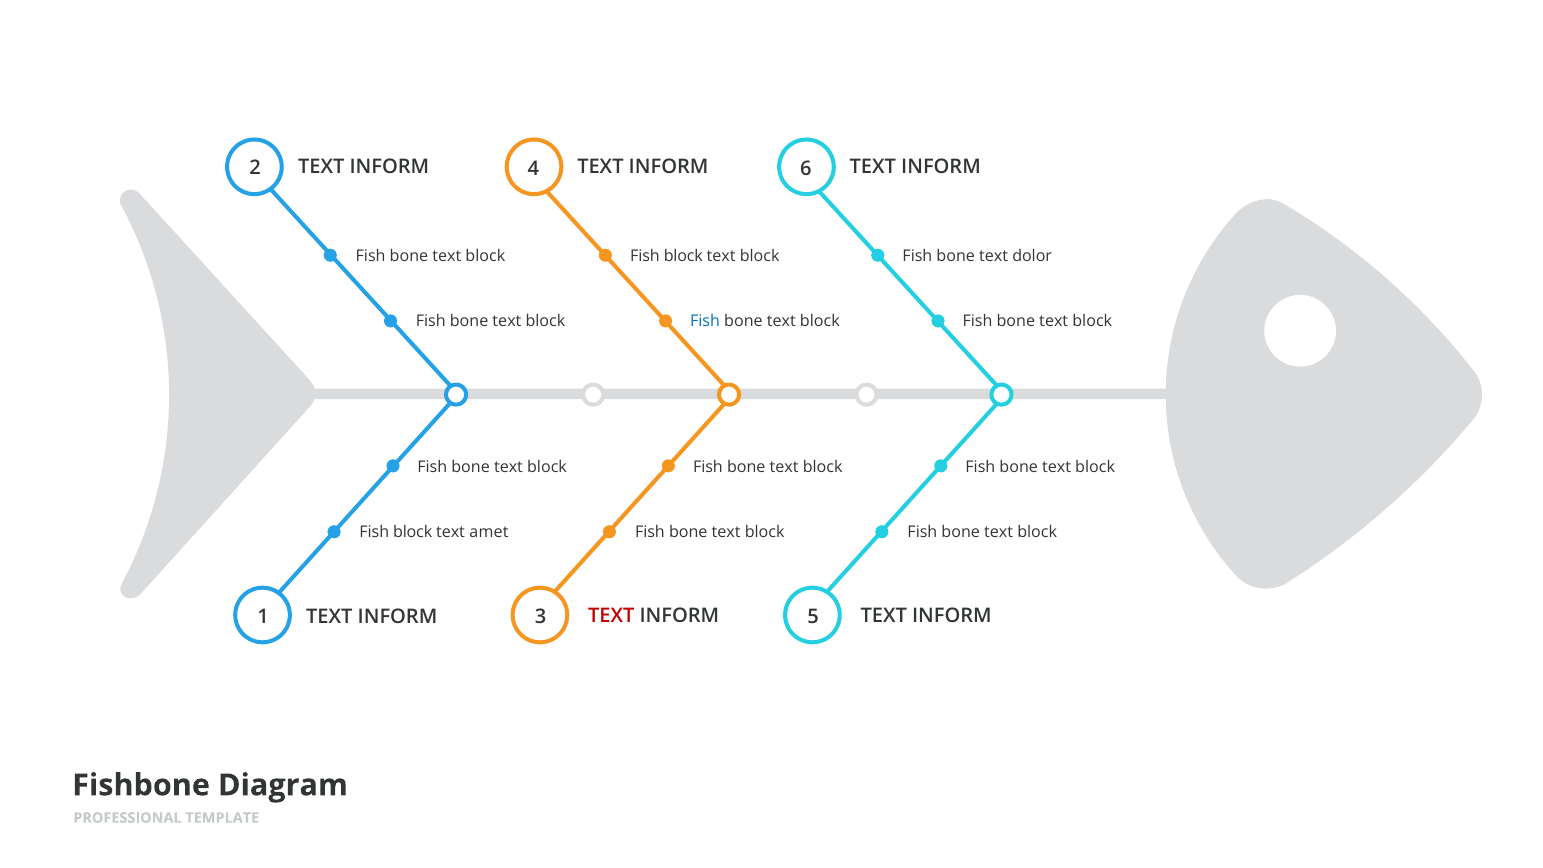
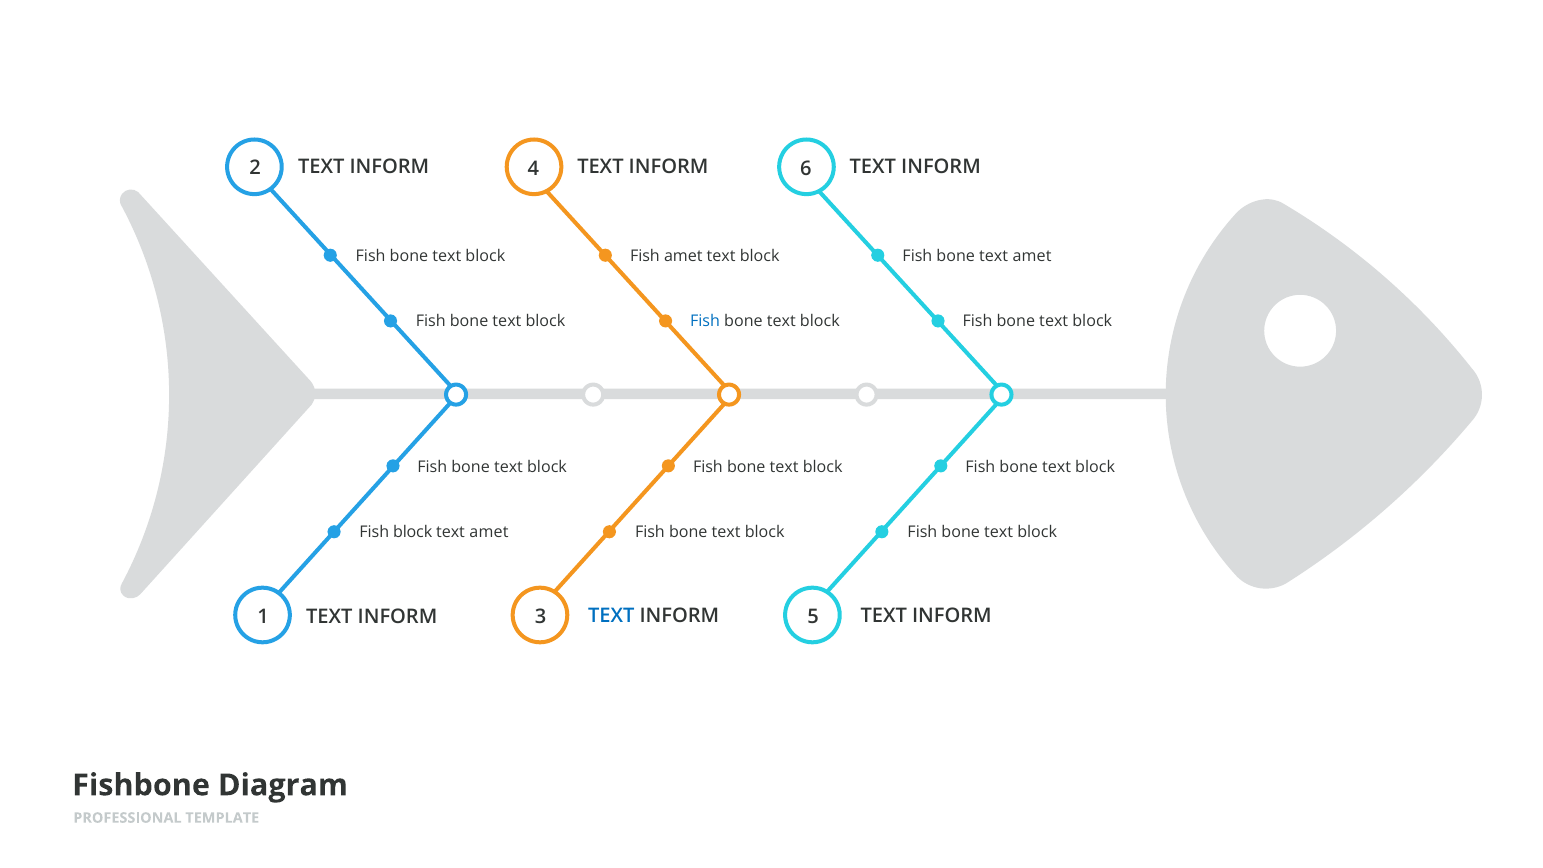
block: block -> amet (683, 256)
bone text dolor: dolor -> amet (1032, 256)
TEXT colour: red -> blue (611, 616)
